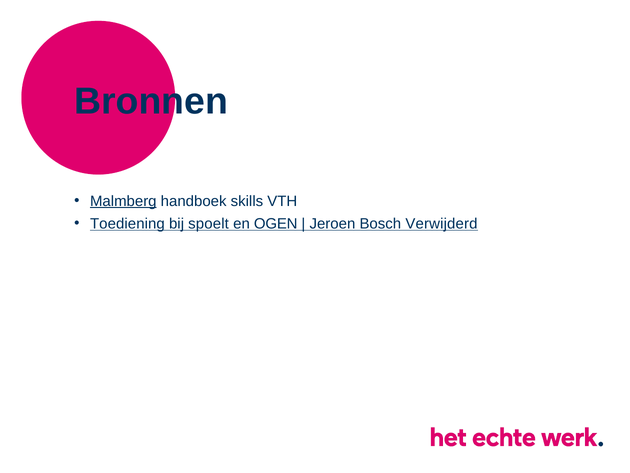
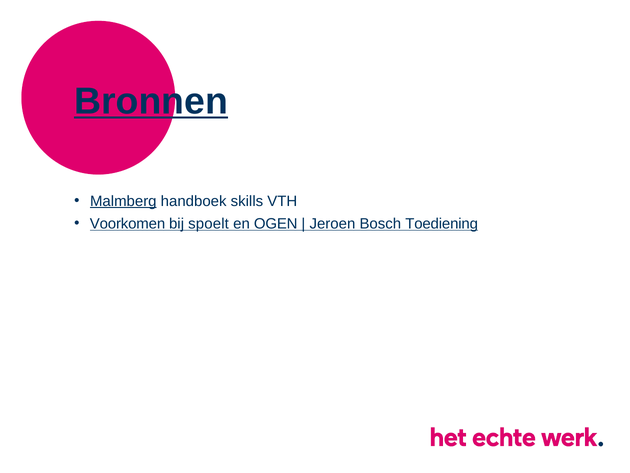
Bronnen underline: none -> present (151, 101)
Toediening: Toediening -> Voorkomen (128, 224)
Verwijderd: Verwijderd -> Toediening (442, 224)
